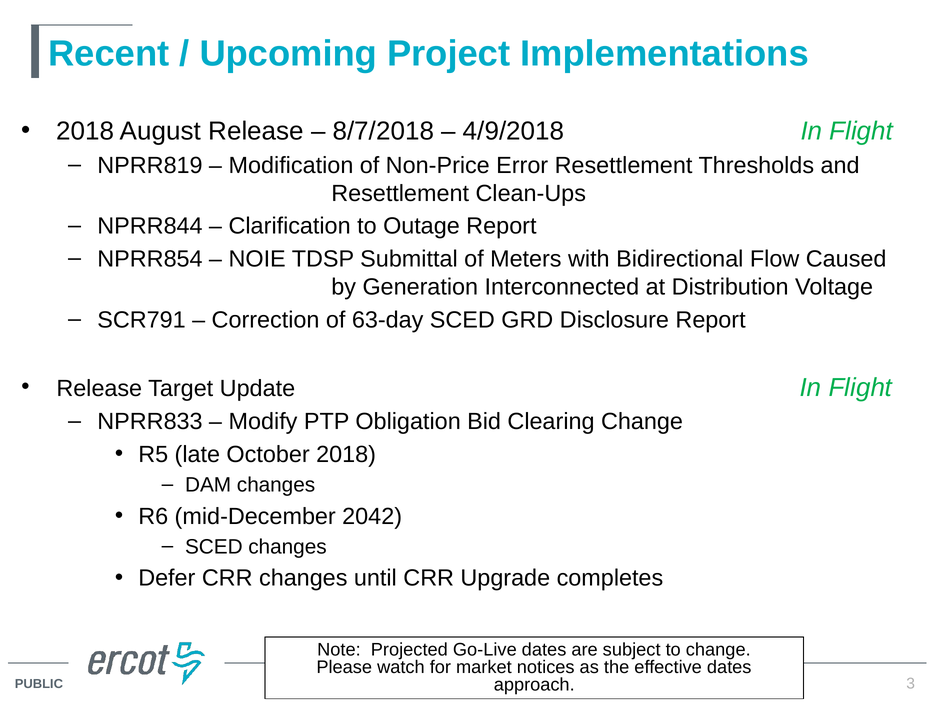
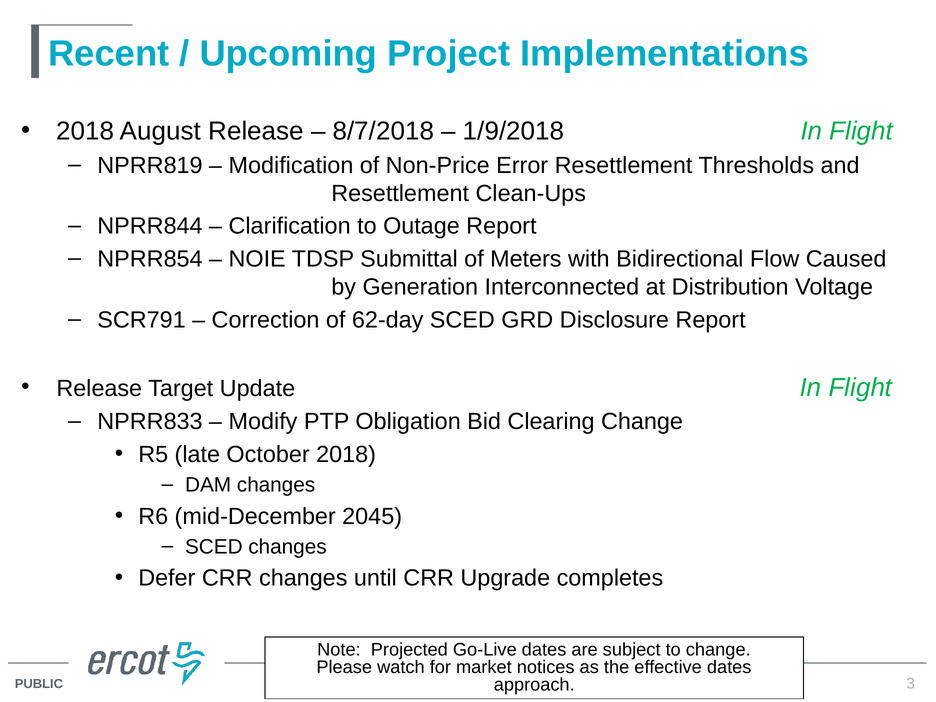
4/9/2018: 4/9/2018 -> 1/9/2018 (514, 131)
63-day: 63-day -> 62-day (388, 320)
2042: 2042 -> 2045 (372, 516)
